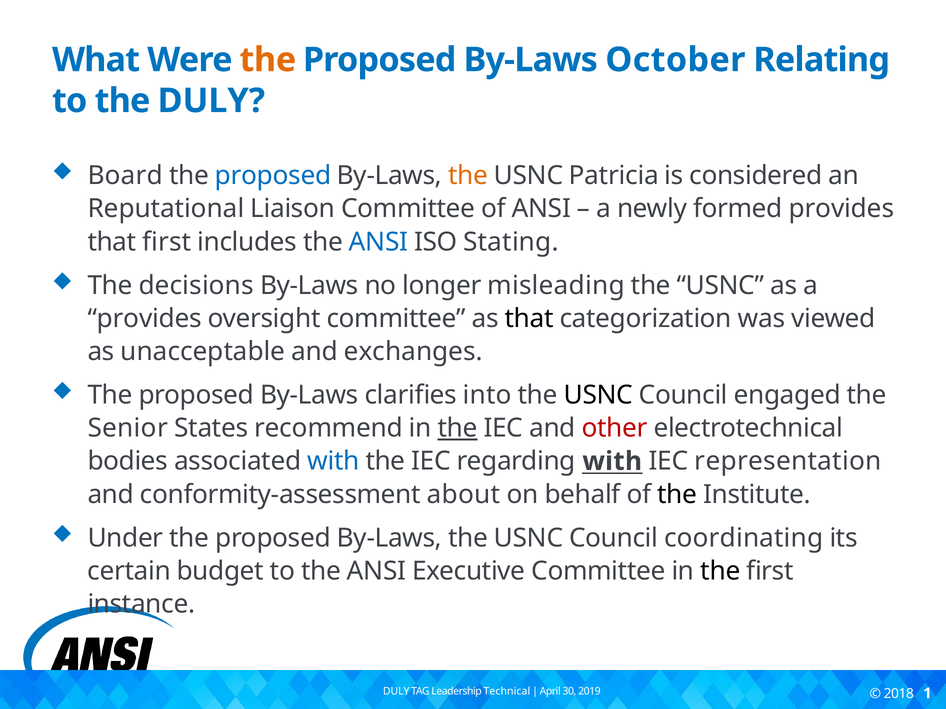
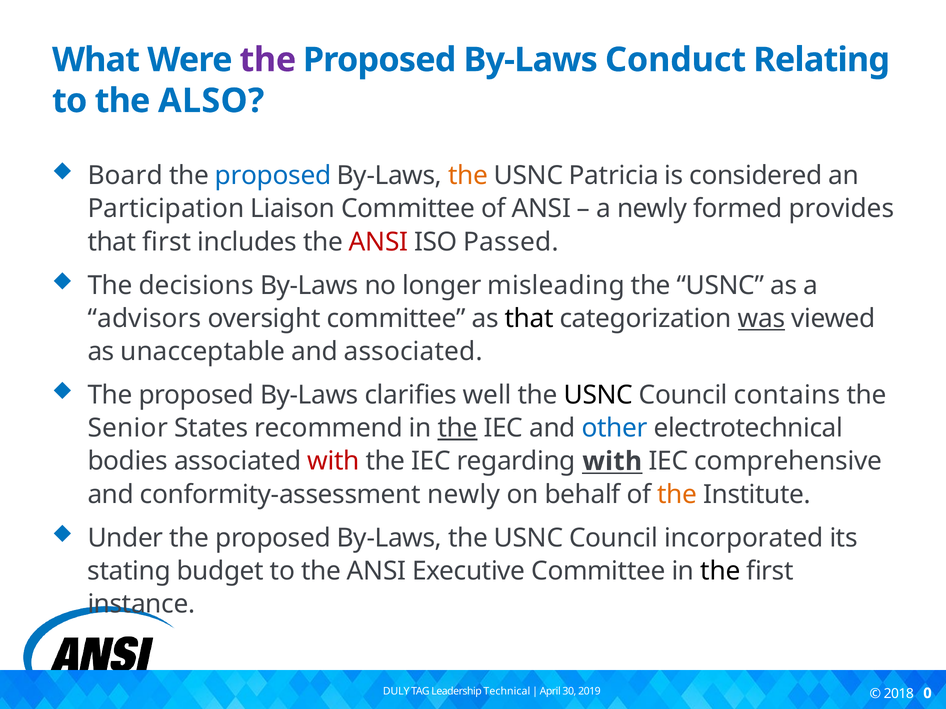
the colour: orange -> purple (268, 60)
October: October -> Conduct (676, 60)
the DULY: DULY -> ALSO (211, 101)
Reputational: Reputational -> Participation (166, 209)
ANSI colour: blue -> red (379, 242)
Stating: Stating -> Passed (511, 242)
provides: provides -> advisors (145, 319)
was underline: none -> present (762, 319)
and exchanges: exchanges -> associated (413, 352)
into: into -> well (487, 395)
engaged: engaged -> contains (787, 395)
other colour: red -> blue (615, 429)
with colour: blue -> red (334, 462)
representation: representation -> comprehensive (788, 462)
conformity-assessment about: about -> newly (464, 495)
the colour: black -> orange (677, 495)
coordinating: coordinating -> incorporated (744, 538)
certain: certain -> stating (129, 571)
1: 1 -> 0 (927, 694)
